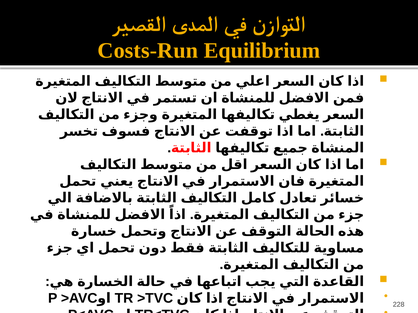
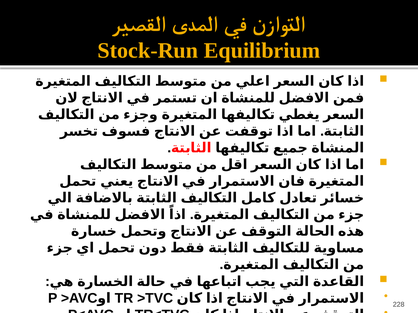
Costs-Run: Costs-Run -> Stock-Run (148, 51)
